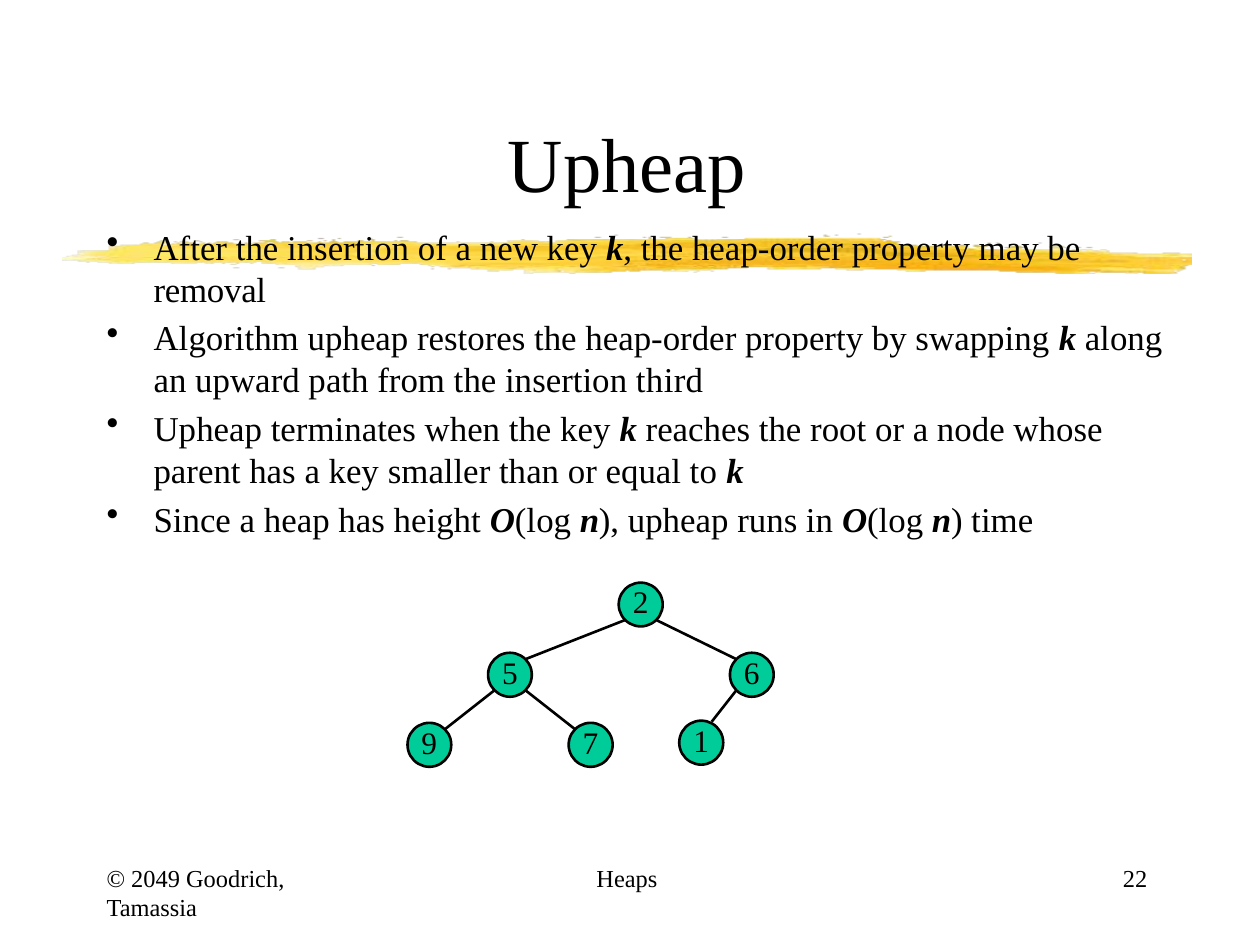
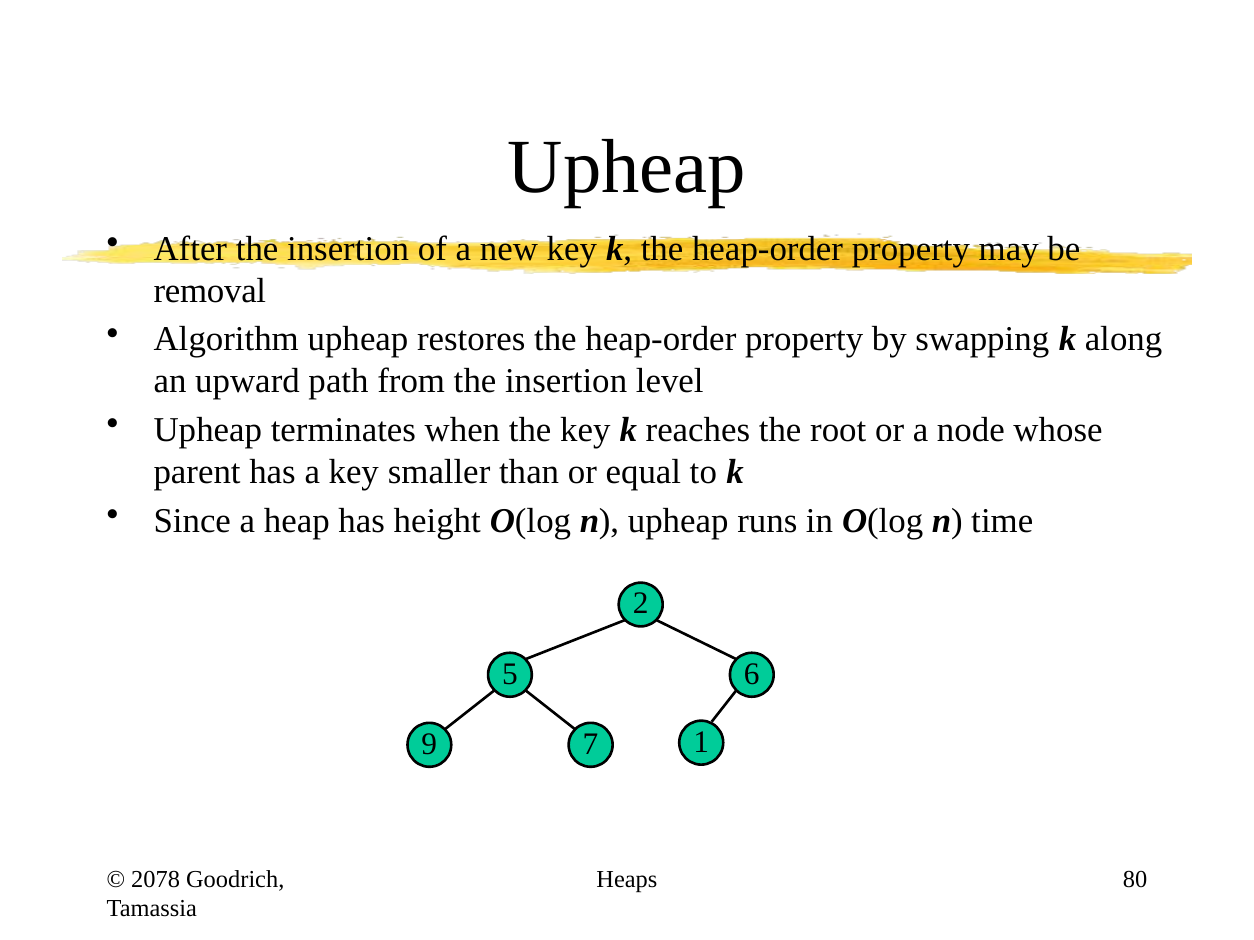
third: third -> level (670, 381)
2049: 2049 -> 2078 (156, 880)
22: 22 -> 80 (1135, 880)
